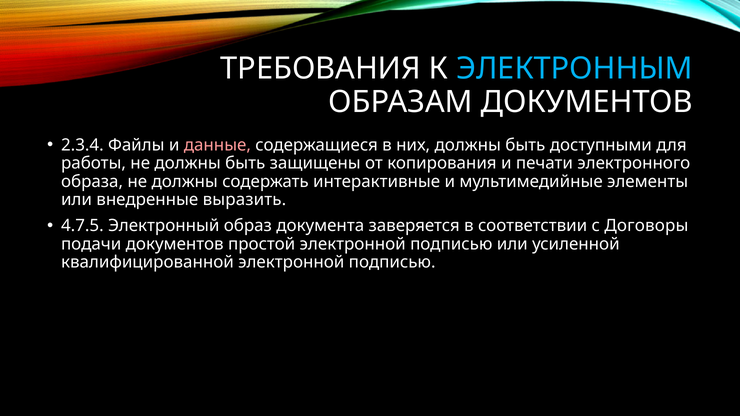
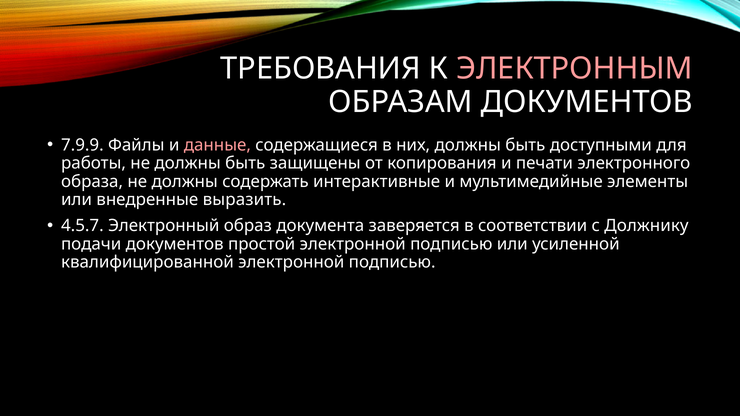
ЭЛЕКТРОННЫМ colour: light blue -> pink (574, 69)
2.3.4: 2.3.4 -> 7.9.9 (82, 145)
4.7.5: 4.7.5 -> 4.5.7 (82, 226)
Договоры: Договоры -> Должнику (646, 226)
